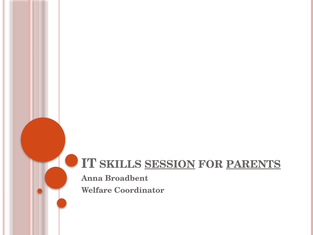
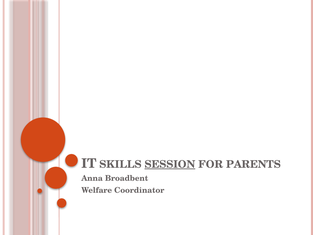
PARENTS underline: present -> none (253, 164)
